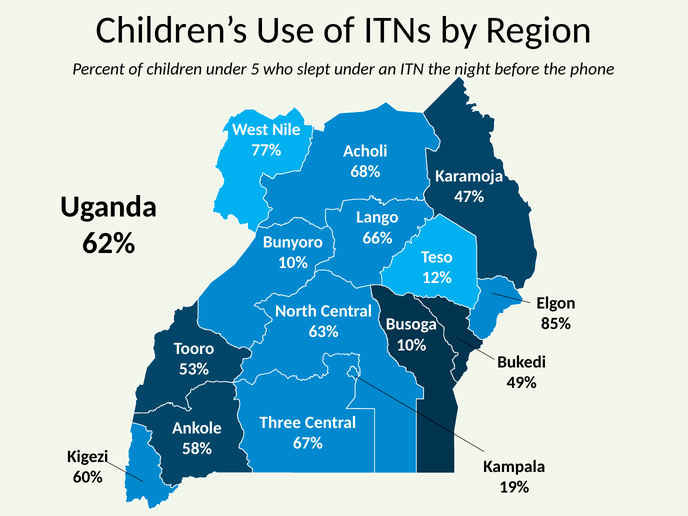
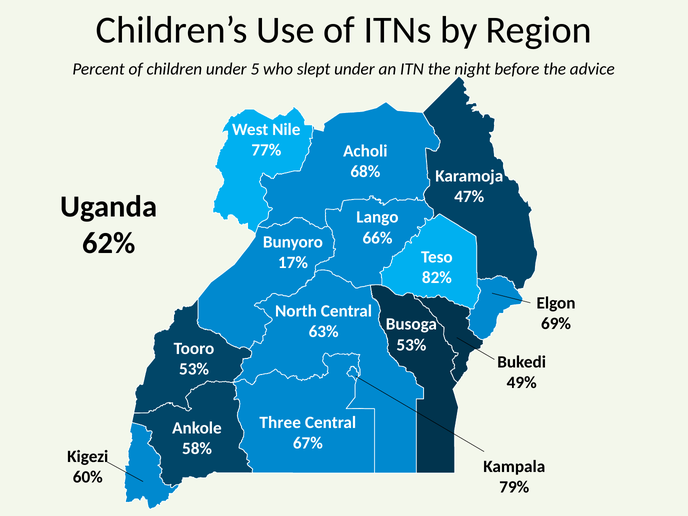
phone: phone -> advice (592, 69)
10%: 10% -> 17% (293, 263)
12%: 12% -> 82% (437, 278)
85%: 85% -> 69% (556, 324)
10%: 10% -> 53% (411, 345)
19%: 19% -> 79% (514, 487)
